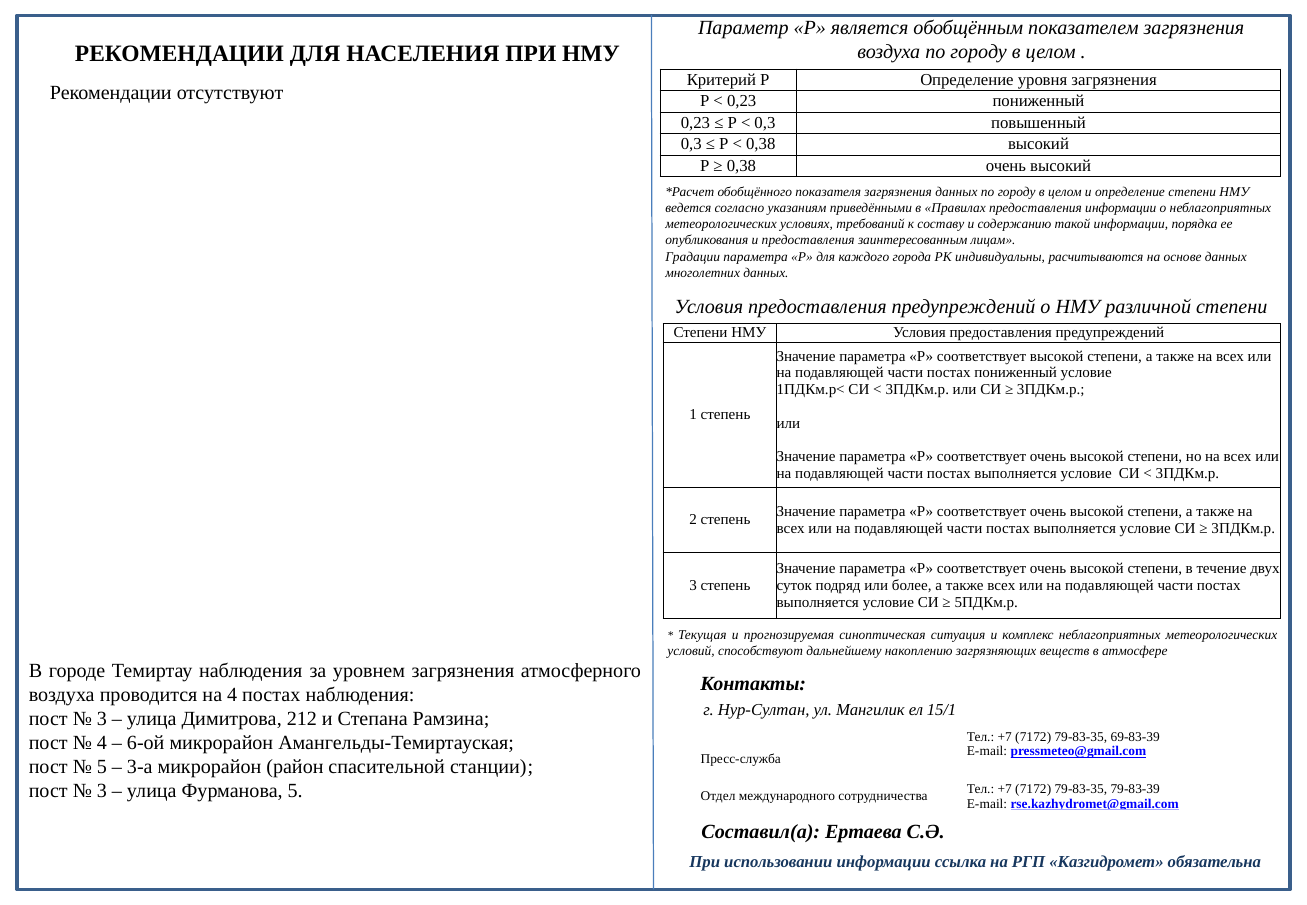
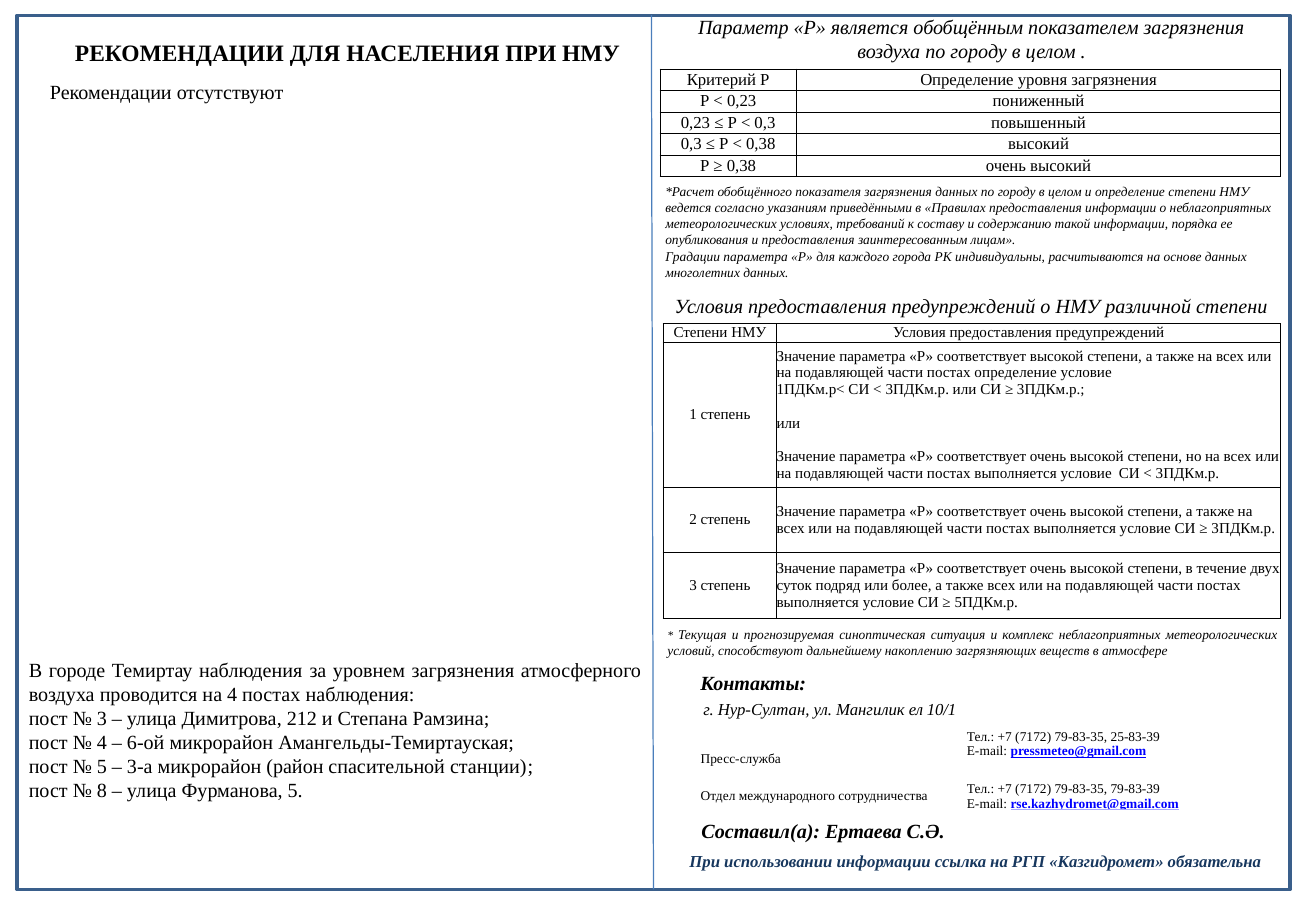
постах пониженный: пониженный -> определение (1016, 373)
15/1: 15/1 -> 10/1 (942, 710)
69-83-39: 69-83-39 -> 25-83-39 (1135, 736)
3: 3 -> 8 (102, 791)
